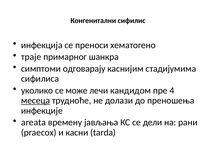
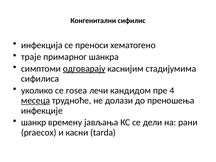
одговарају underline: none -> present (84, 69)
може: може -> rosea (76, 90)
areata: areata -> шанкр (34, 122)
